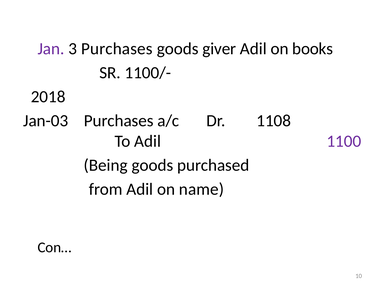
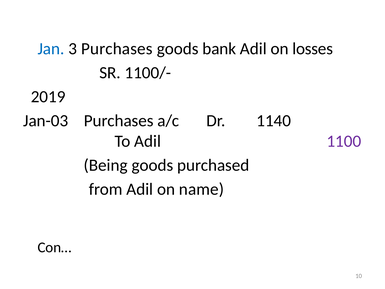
Jan colour: purple -> blue (51, 49)
giver: giver -> bank (219, 49)
books: books -> losses (313, 49)
2018: 2018 -> 2019 (48, 97)
1108: 1108 -> 1140 (274, 121)
